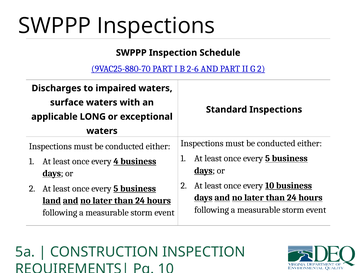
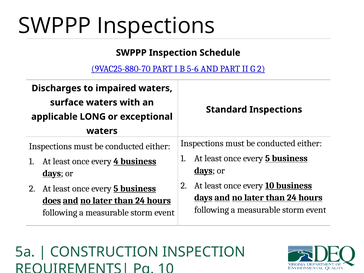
2-6: 2-6 -> 5-6 (193, 69)
land: land -> does (52, 201)
